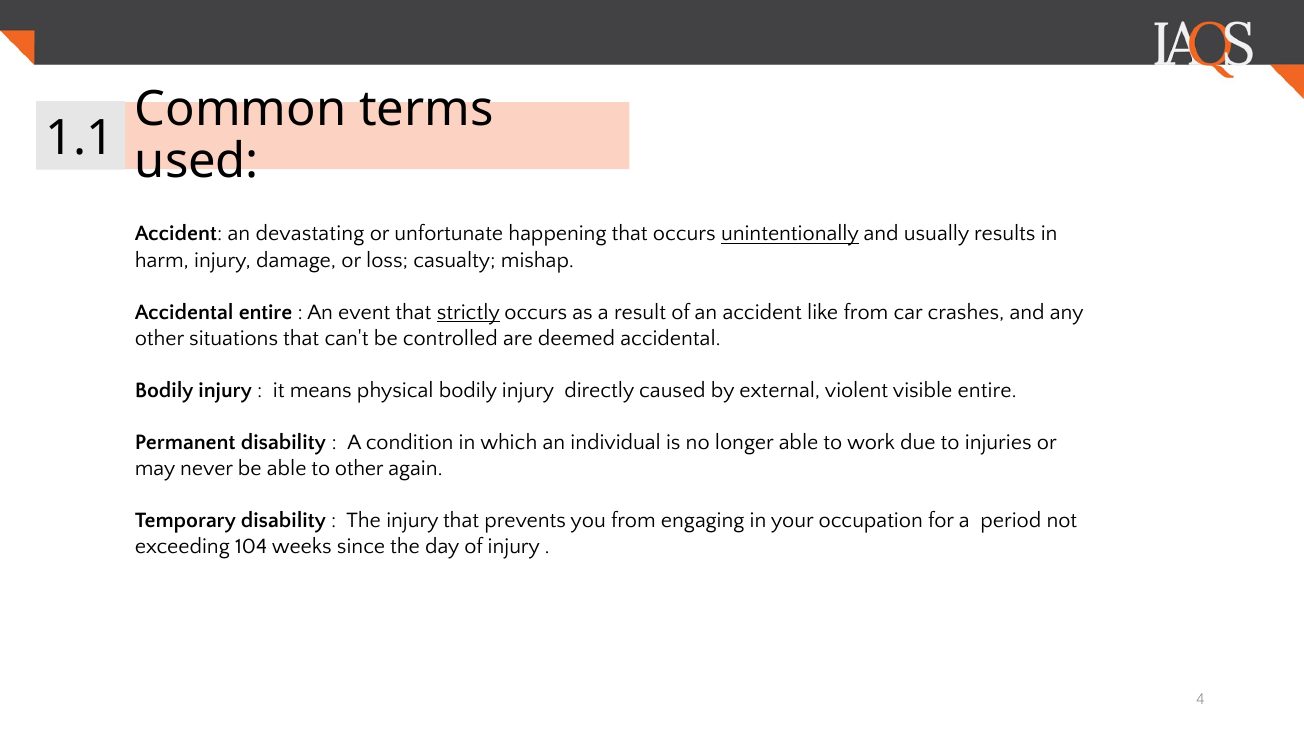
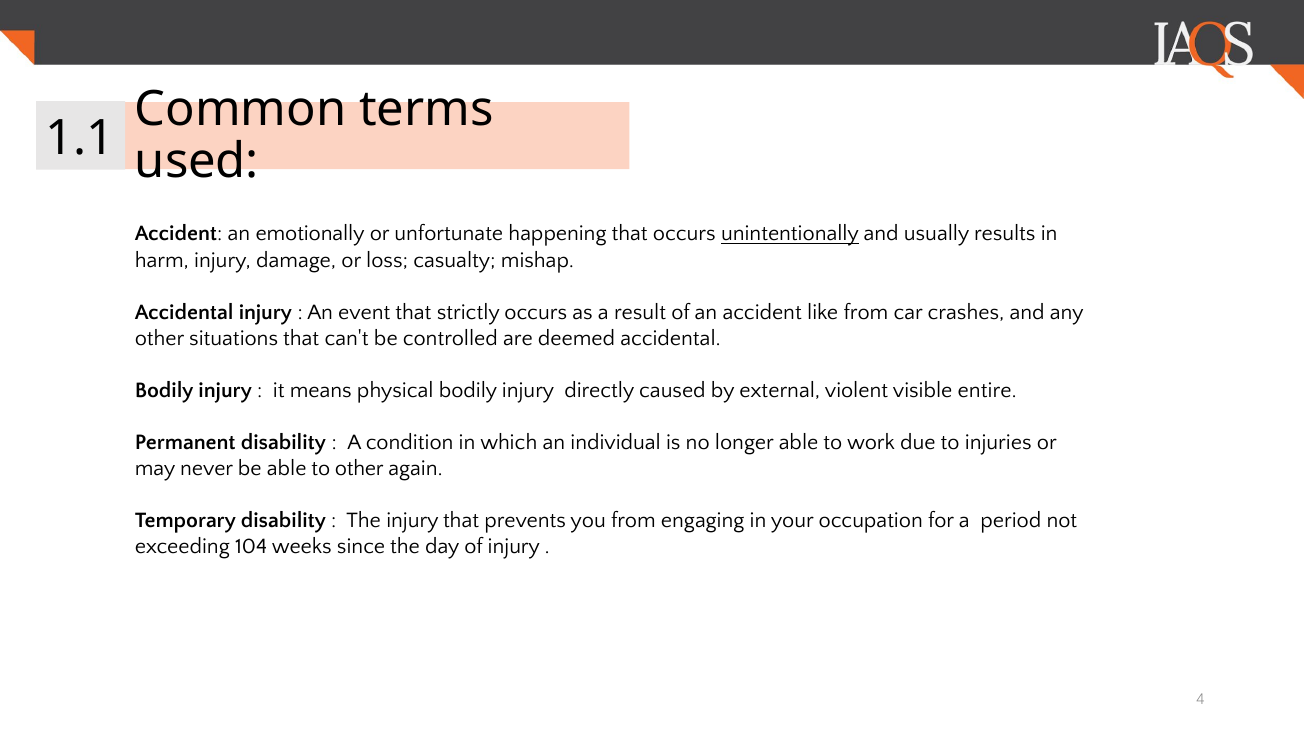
devastating: devastating -> emotionally (310, 234)
Accidental entire: entire -> injury (265, 312)
strictly underline: present -> none (468, 312)
